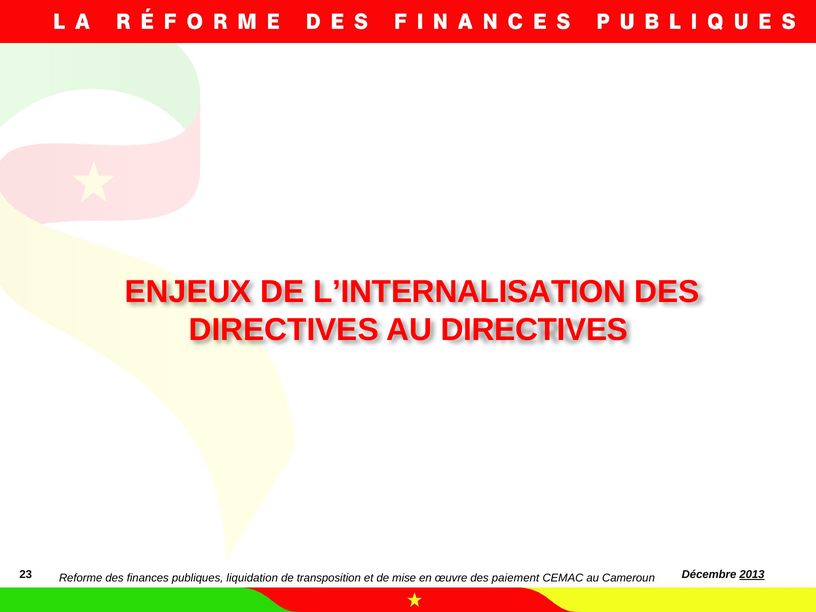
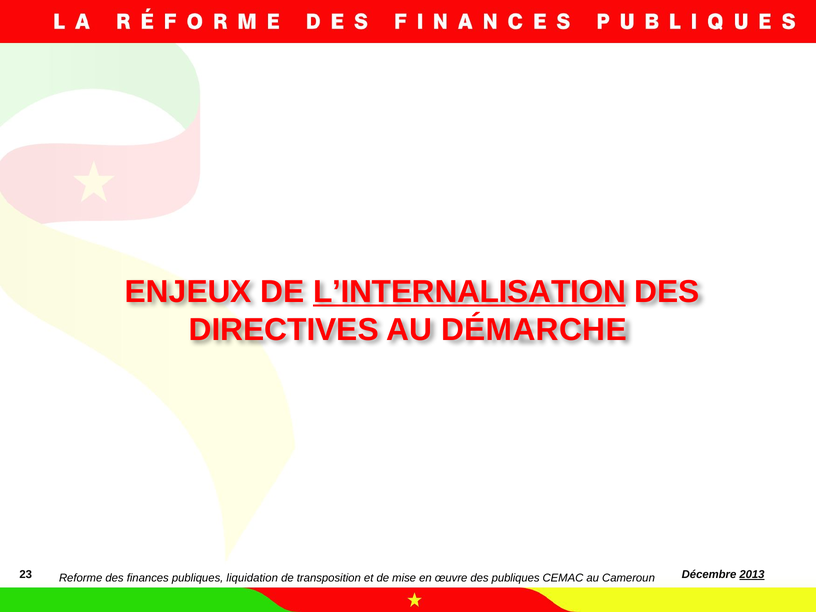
L’INTERNALISATION underline: none -> present (470, 292)
AU DIRECTIVES: DIRECTIVES -> DÉMARCHE (534, 330)
des paiement: paiement -> publiques (516, 578)
